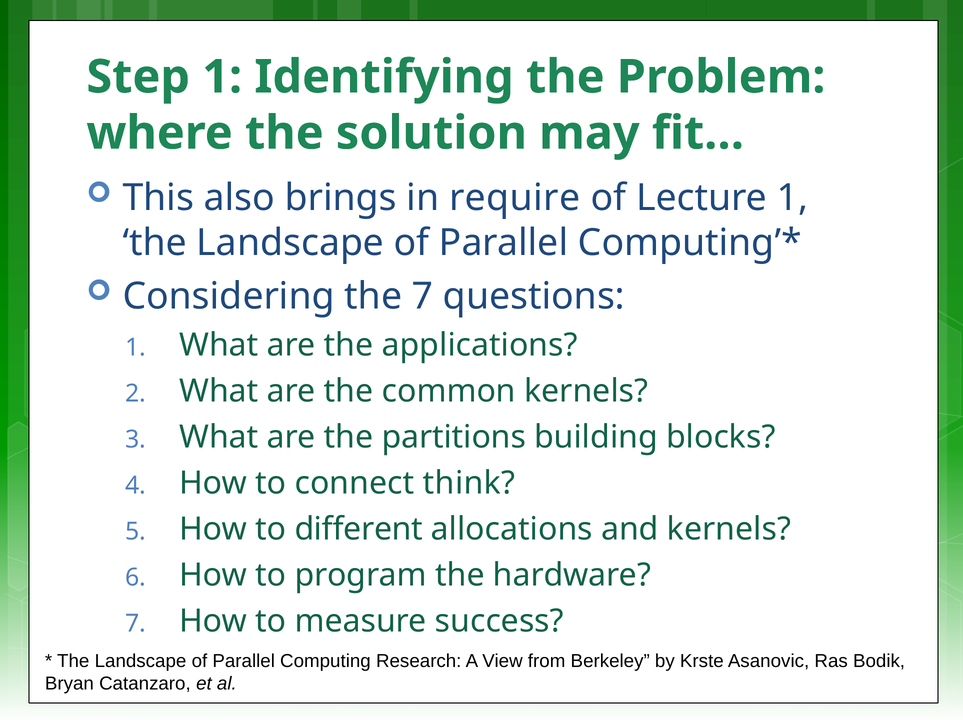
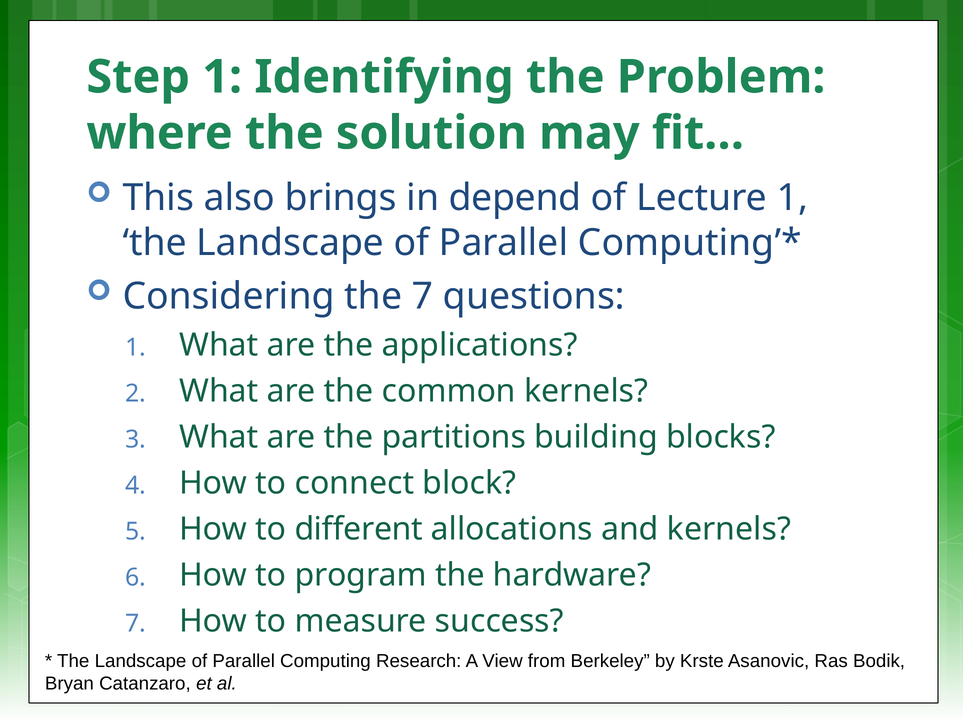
require: require -> depend (515, 198)
think: think -> block (469, 483)
